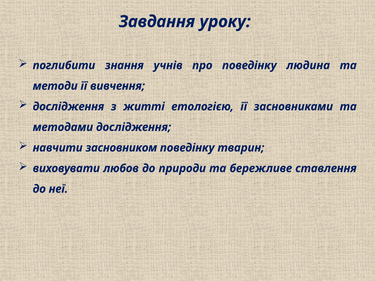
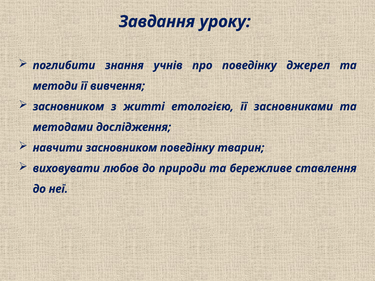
людина: людина -> джерел (308, 65)
дослідження: дослідження -> засновником (68, 107)
